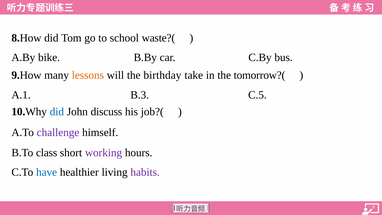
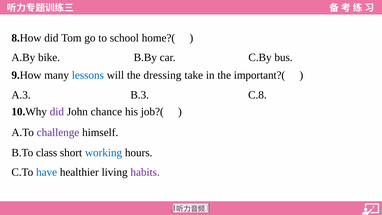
waste?(: waste?( -> home?( (158, 38)
lessons colour: orange -> blue (88, 75)
birthday: birthday -> dressing (162, 75)
tomorrow?(: tomorrow?( -> important?( (259, 75)
A.1: A.1 -> A.3 (21, 95)
C.5: C.5 -> C.8 (257, 95)
did colour: blue -> purple (57, 112)
discuss: discuss -> chance (106, 112)
working colour: purple -> blue (104, 153)
